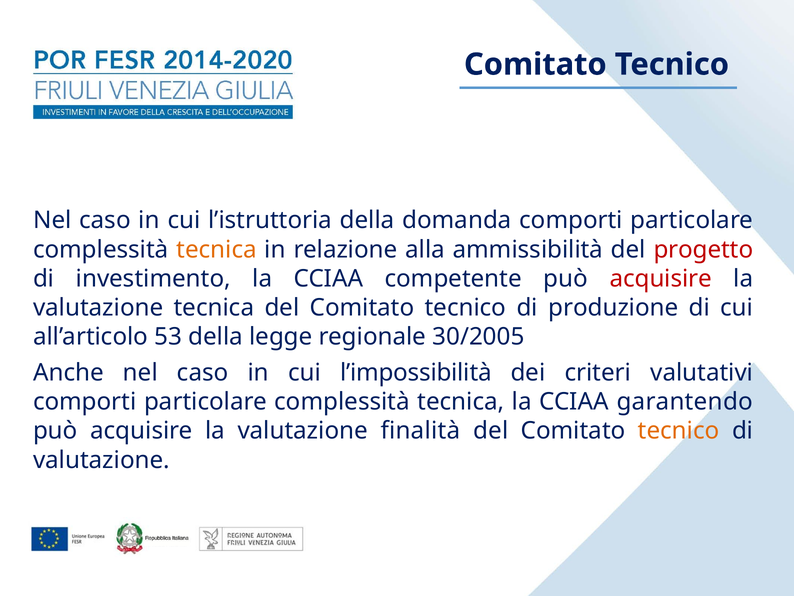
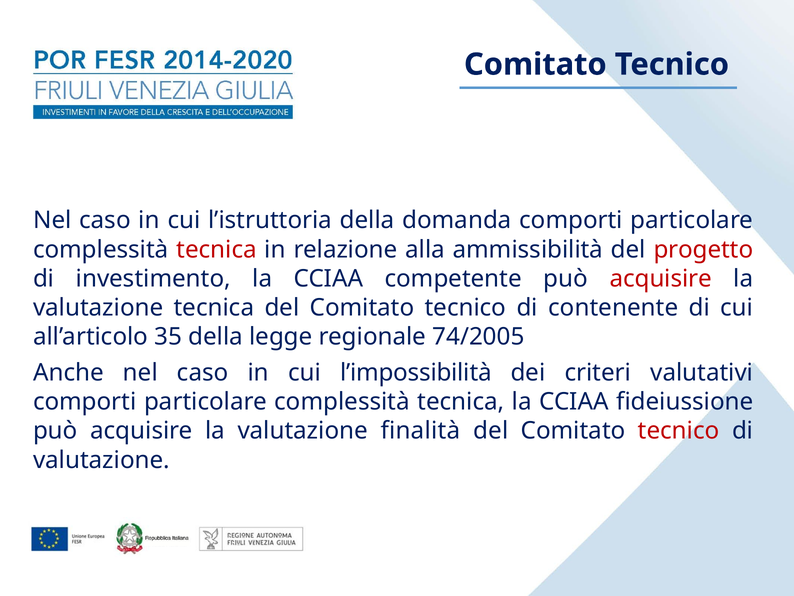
tecnica colour: orange -> red (217, 249)
produzione: produzione -> contenente (613, 308)
53: 53 -> 35 (168, 337)
30/2005: 30/2005 -> 74/2005 (478, 337)
garantendo: garantendo -> fideiussione (685, 401)
tecnico colour: orange -> red (679, 431)
